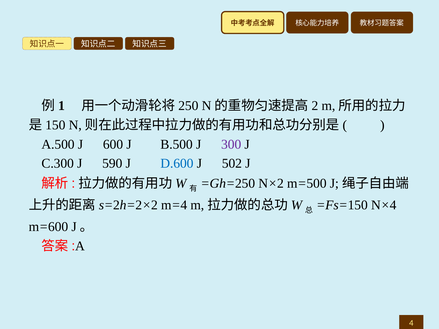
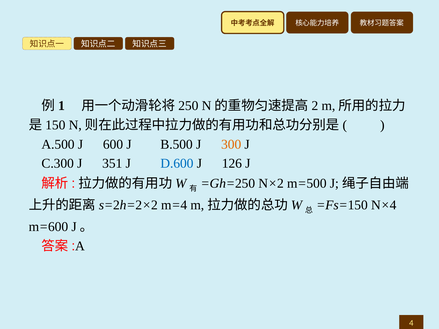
300 colour: purple -> orange (231, 144)
590: 590 -> 351 (112, 164)
502: 502 -> 126 (232, 164)
